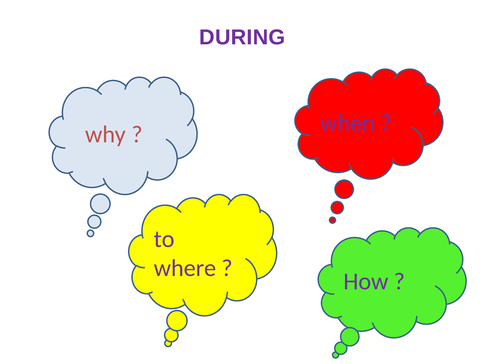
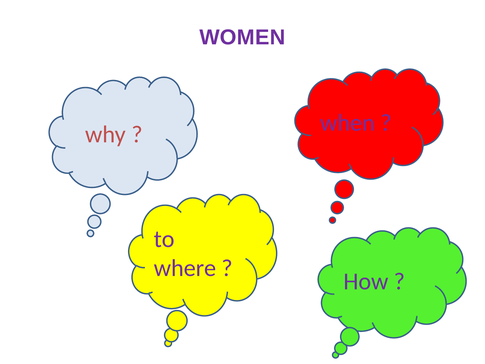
DURING: DURING -> WOMEN (242, 37)
